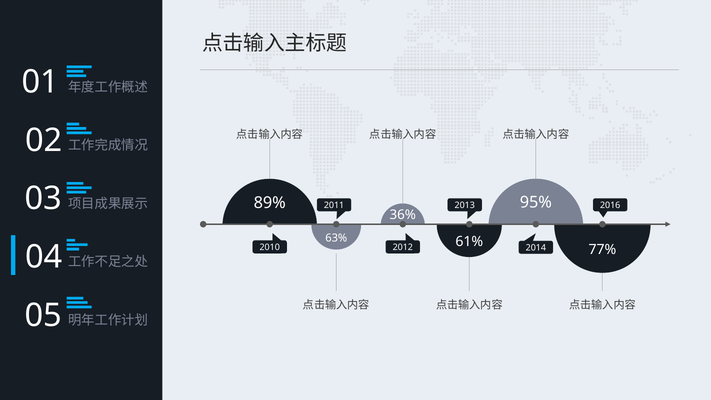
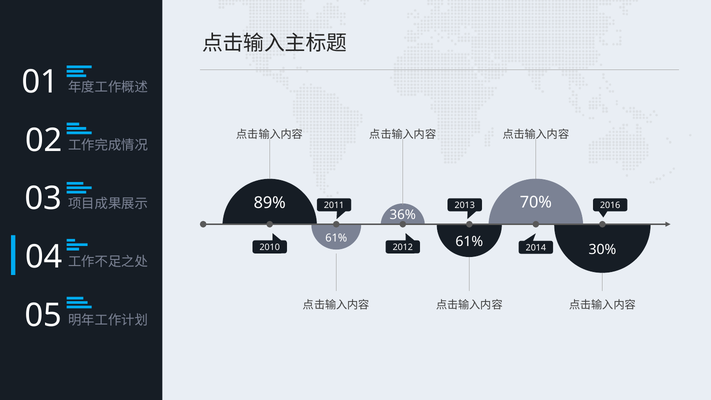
95%: 95% -> 70% (536, 203)
63%: 63% -> 61% (336, 238)
77%: 77% -> 30% (602, 250)
